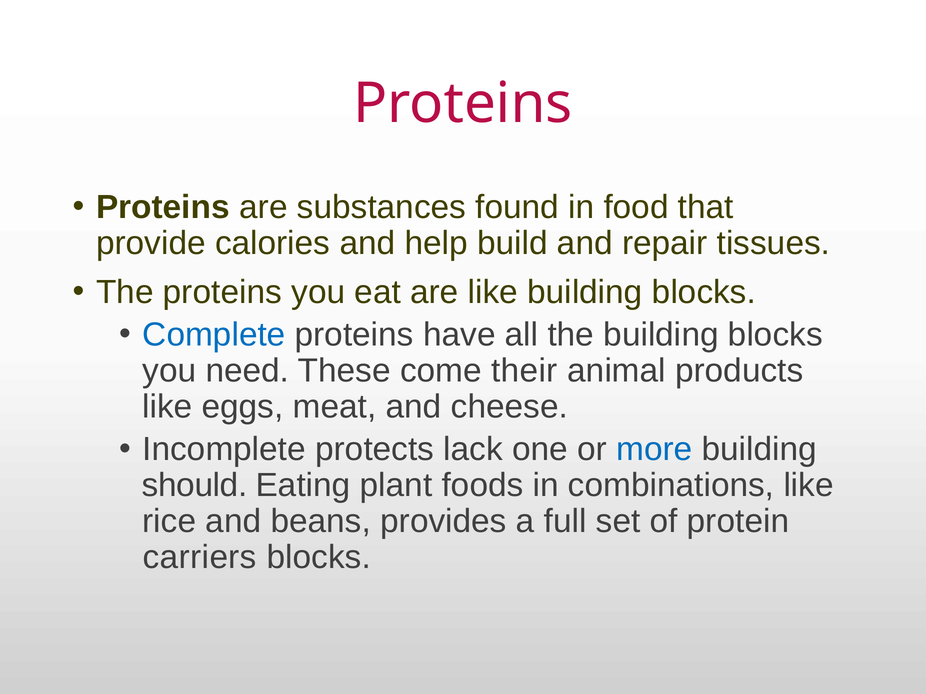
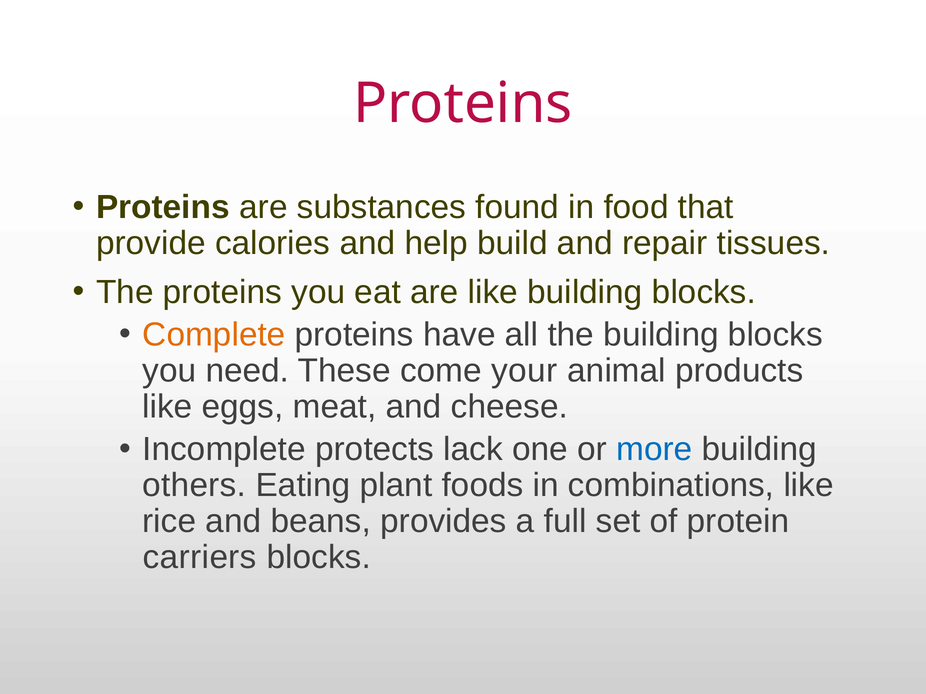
Complete colour: blue -> orange (214, 335)
their: their -> your (524, 371)
should: should -> others (194, 486)
